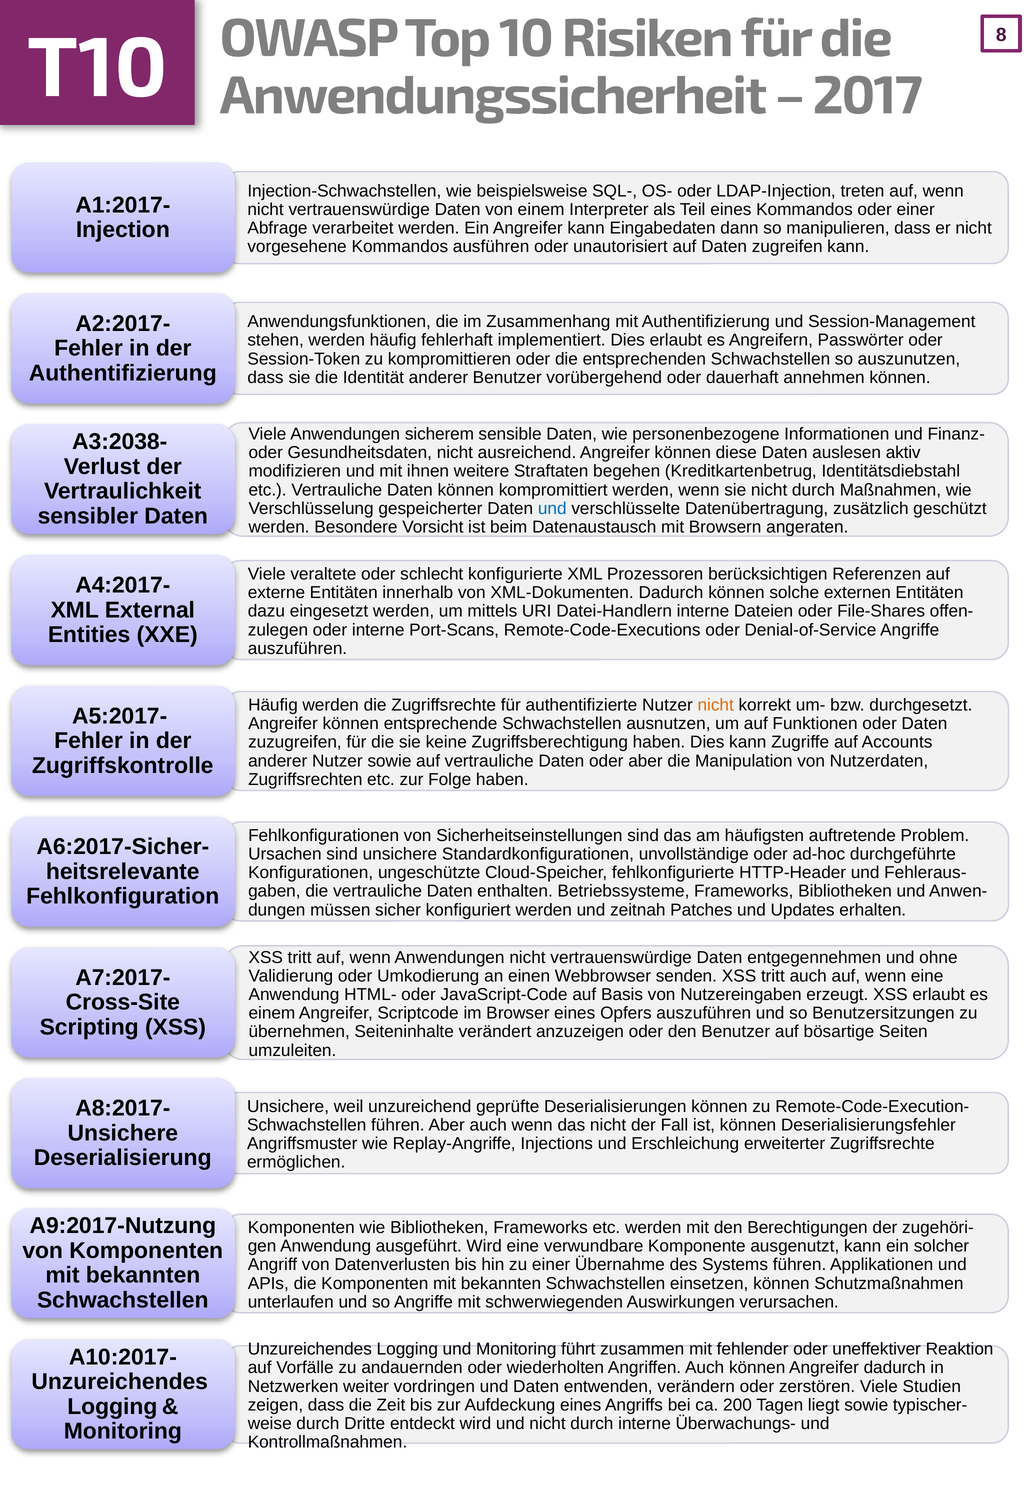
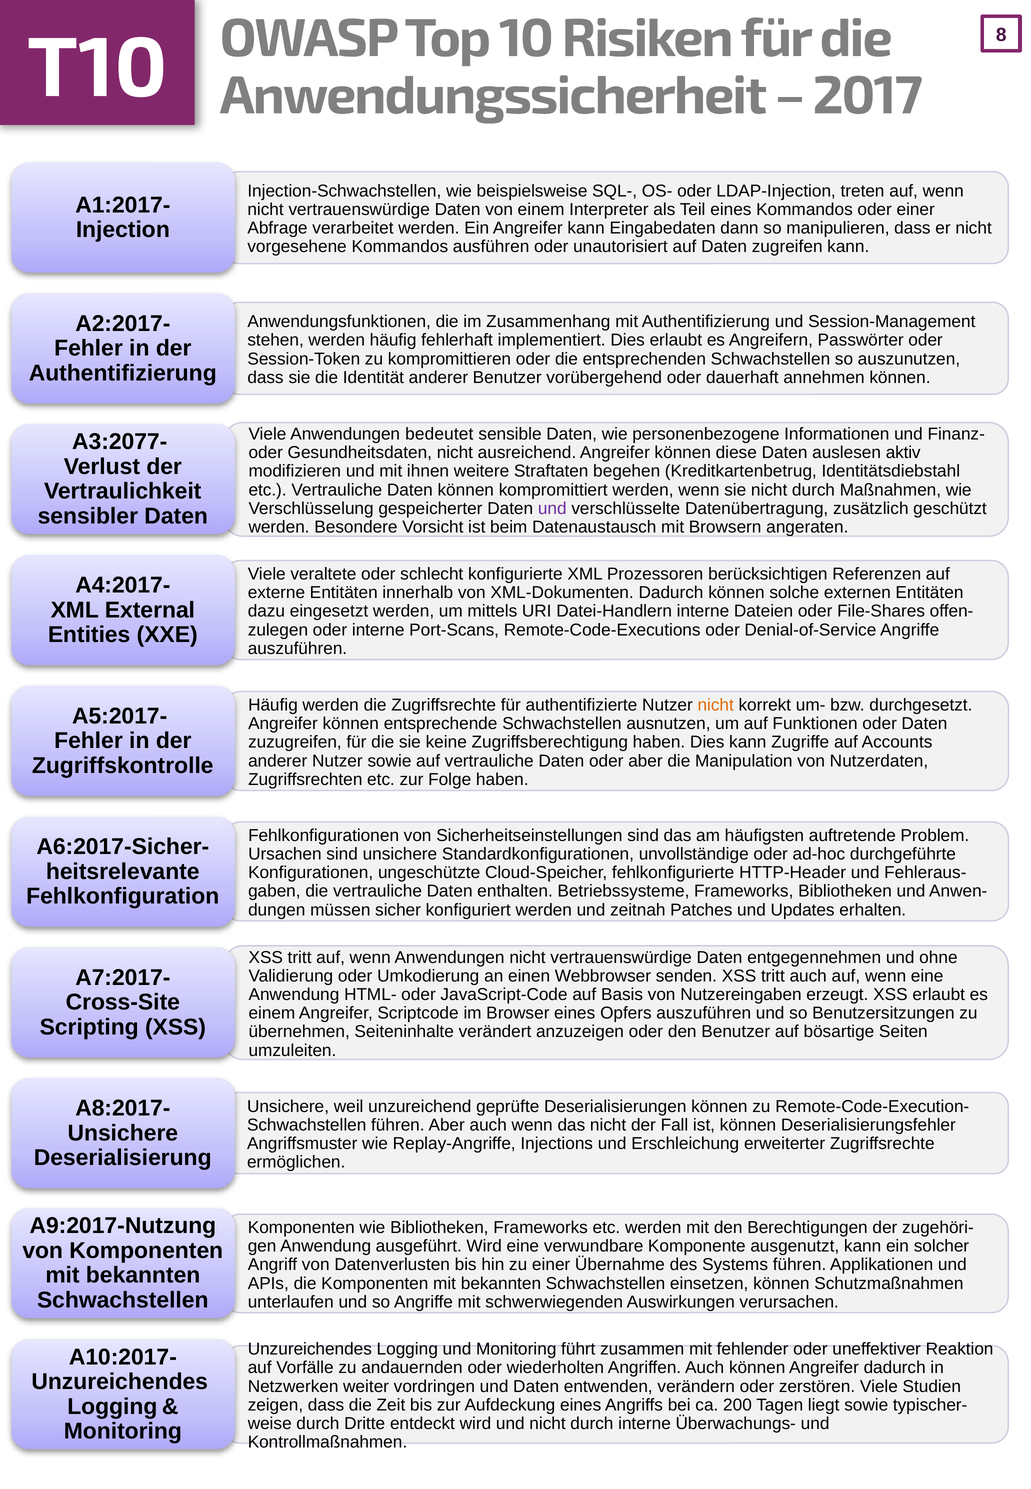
sicherem: sicherem -> bedeutet (439, 434)
A3:2038-: A3:2038- -> A3:2077- (120, 442)
und colour: blue -> purple (552, 509)
